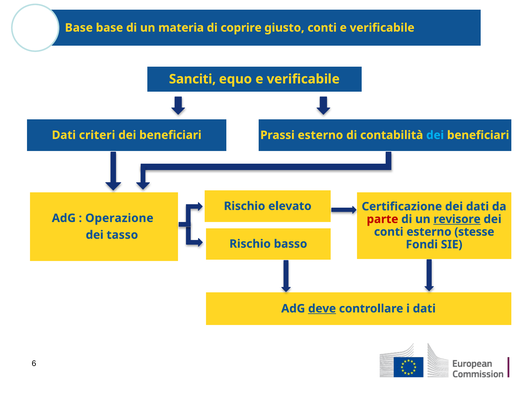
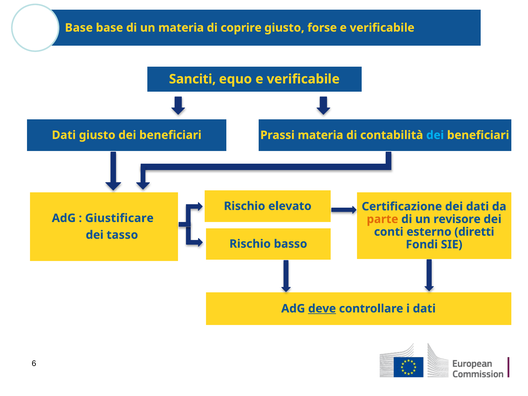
giusto conti: conti -> forse (322, 28)
Dati criteri: criteri -> giusto (97, 135)
Prassi esterno: esterno -> materia (320, 135)
Operazione: Operazione -> Giustificare (119, 218)
parte colour: red -> orange (382, 219)
revisore underline: present -> none (457, 219)
stesse: stesse -> diretti (474, 232)
